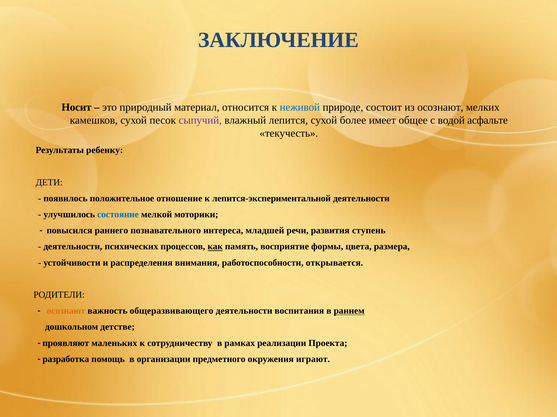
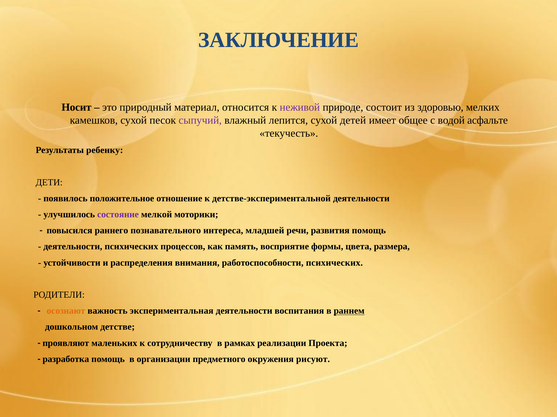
неживой colour: blue -> purple (300, 108)
из осознают: осознают -> здоровью (440, 108)
более: более -> детей (353, 121)
лепится-экспериментальной: лепится-экспериментальной -> детстве-экспериментальной (271, 199)
состояние colour: blue -> purple (118, 215)
развития ступень: ступень -> помощь (369, 231)
как underline: present -> none (215, 247)
работоспособности открывается: открывается -> психических (334, 263)
общеразвивающего: общеразвивающего -> экспериментальная (172, 311)
играют: играют -> рисуют (313, 360)
